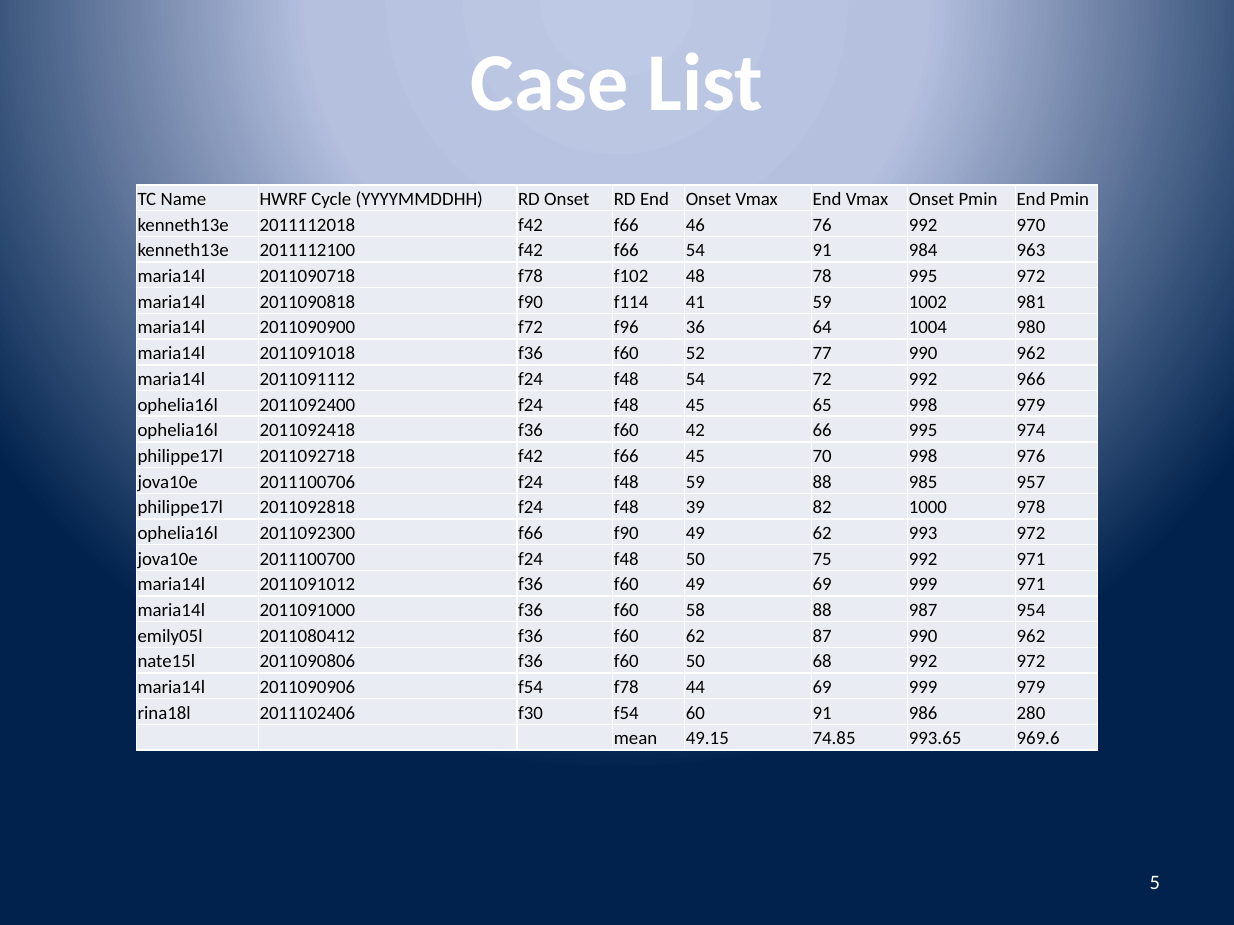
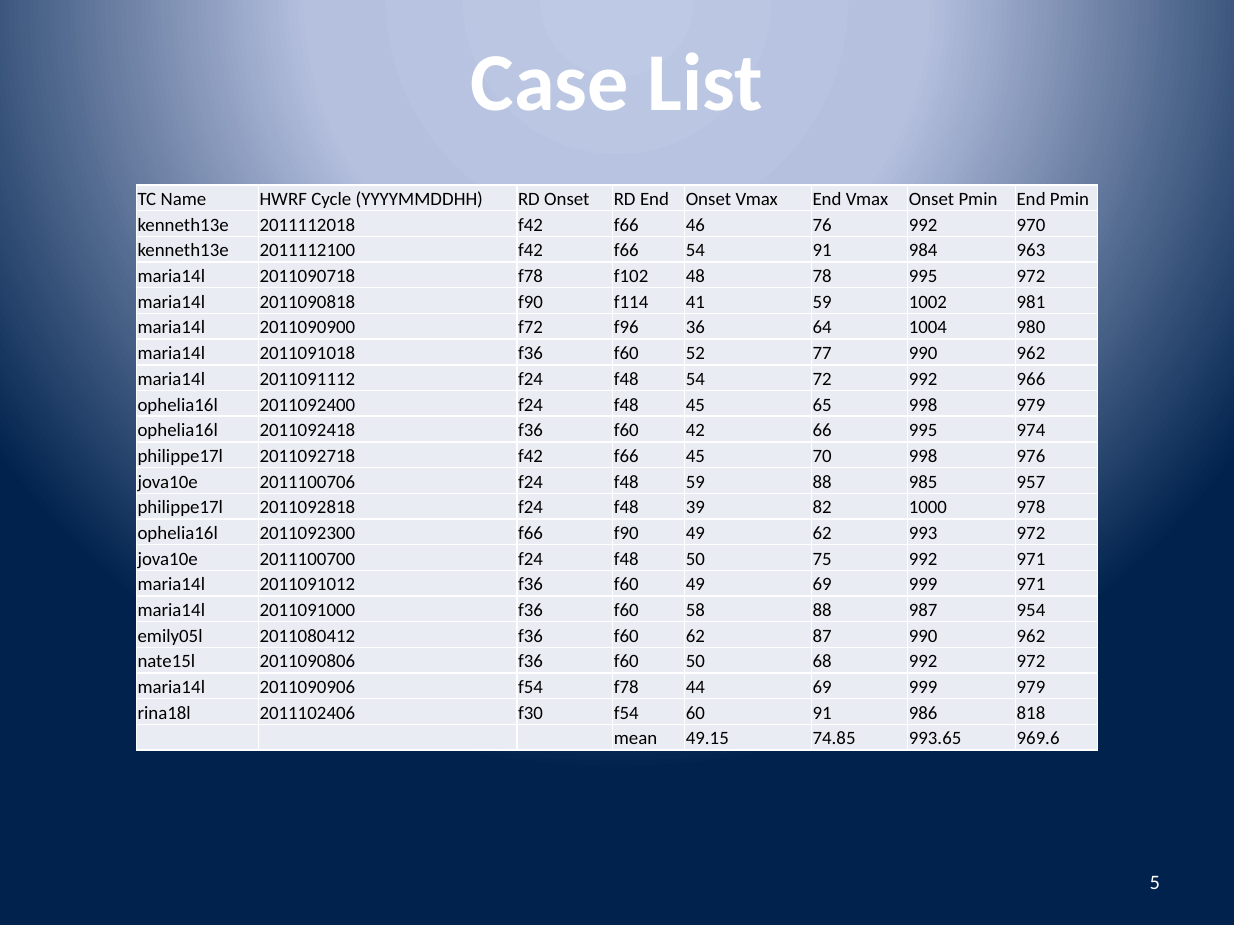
280: 280 -> 818 (1031, 713)
